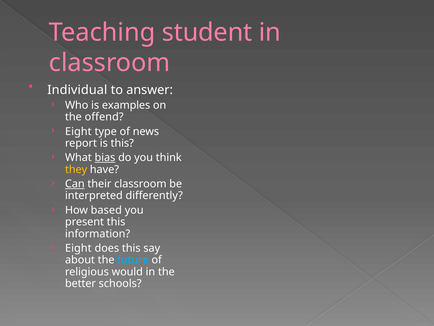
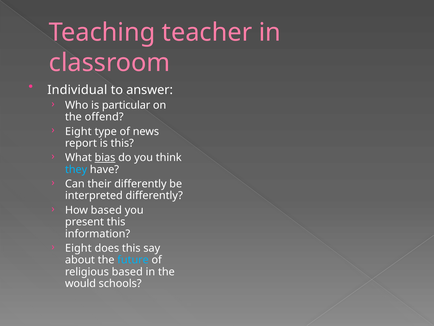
student: student -> teacher (207, 32)
examples: examples -> particular (126, 105)
they colour: yellow -> light blue (76, 169)
Can underline: present -> none (75, 184)
their classroom: classroom -> differently (140, 184)
religious would: would -> based (127, 271)
better: better -> would (80, 283)
